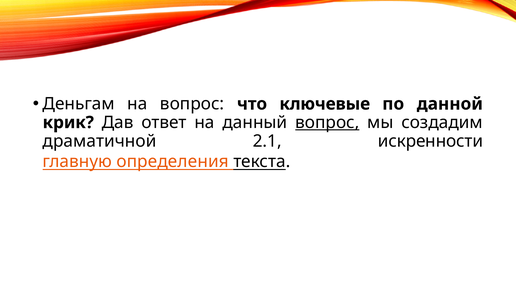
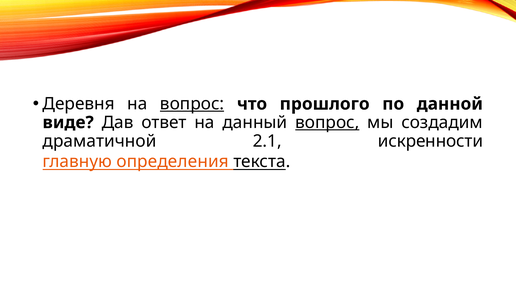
Деньгам: Деньгам -> Деревня (79, 104)
вопрос underline: none -> present (192, 104)
ключевые: ключевые -> прошлого (325, 104)
крик: крик -> виде (68, 123)
